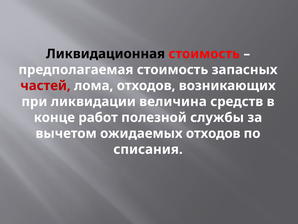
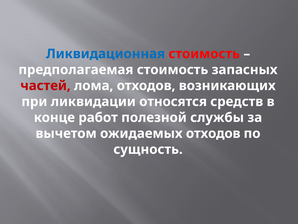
Ликвидационная colour: black -> blue (106, 54)
величина: величина -> относятся (173, 101)
списания: списания -> сущность (148, 149)
